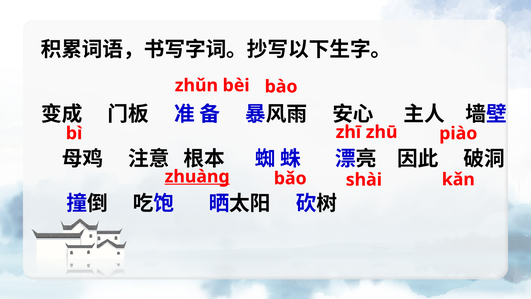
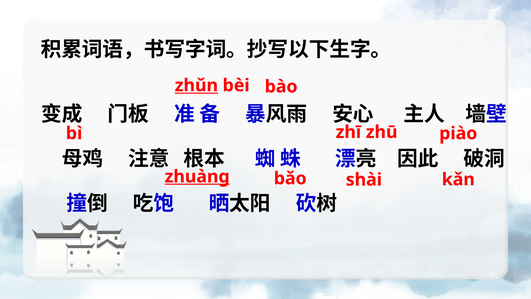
zhǔn underline: none -> present (196, 85)
